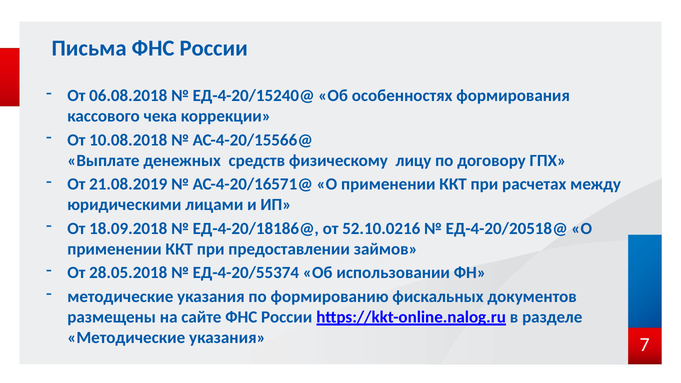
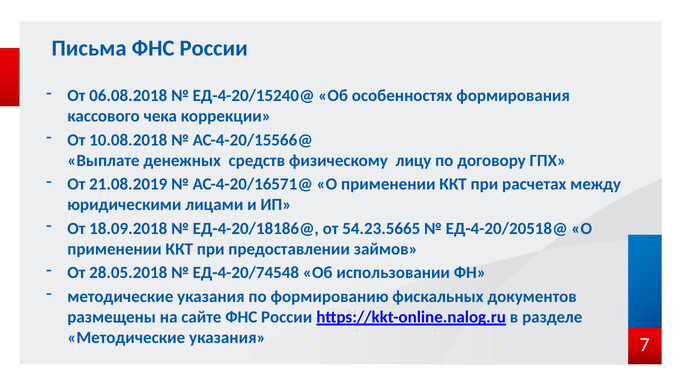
52.10.0216: 52.10.0216 -> 54.23.5665 (381, 229)
ЕД-4-20/55374: ЕД-4-20/55374 -> ЕД-4-20/74548 (246, 273)
